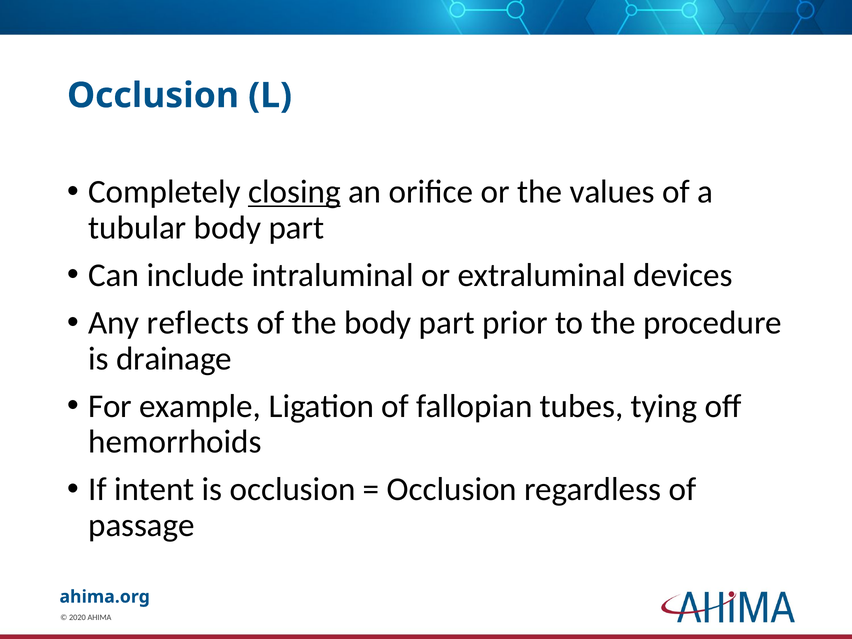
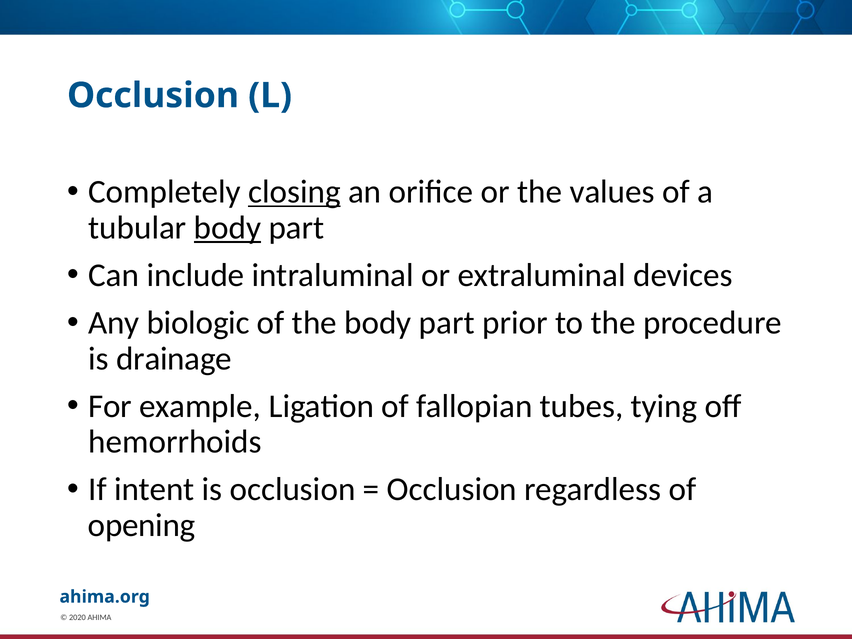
body underline: none -> present (227, 228)
reflects: reflects -> biologic (198, 323)
passage: passage -> opening (142, 525)
